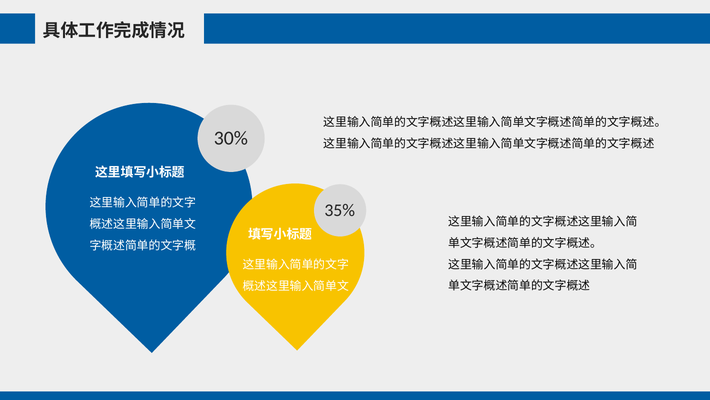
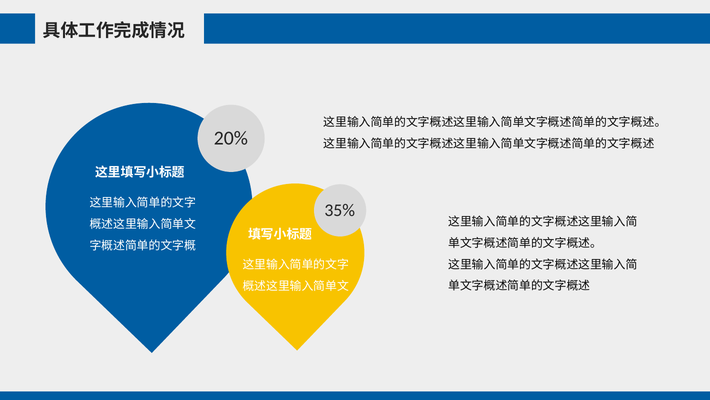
30%: 30% -> 20% (231, 138)
